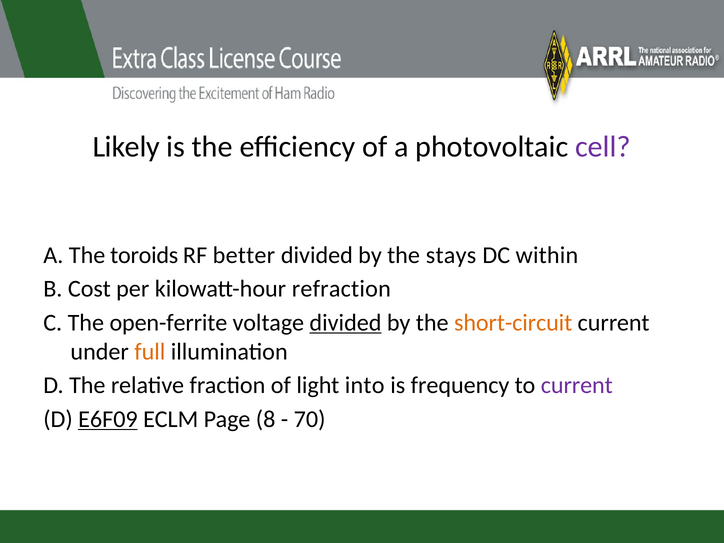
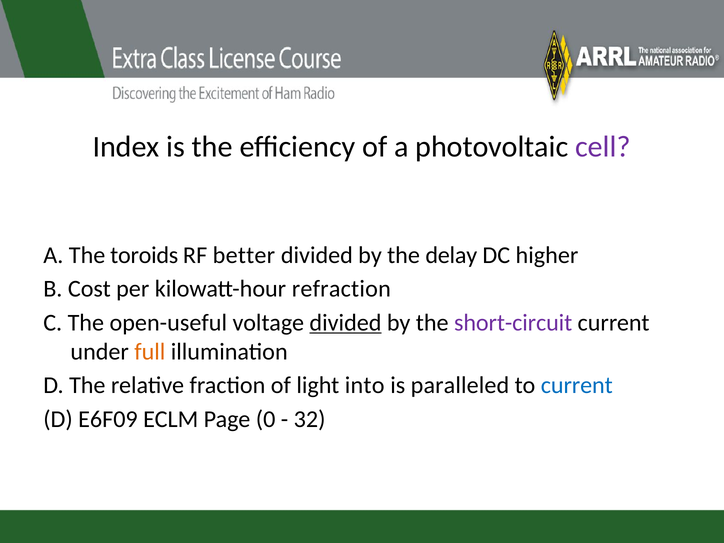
Likely: Likely -> Index (126, 147)
stays: stays -> delay (451, 255)
within: within -> higher (547, 255)
open-ferrite: open-ferrite -> open-useful (168, 323)
short-circuit colour: orange -> purple (513, 323)
frequency: frequency -> paralleled (460, 385)
current colour: purple -> blue (577, 385)
E6F09 underline: present -> none (108, 419)
8: 8 -> 0 (266, 419)
70: 70 -> 32 (310, 419)
